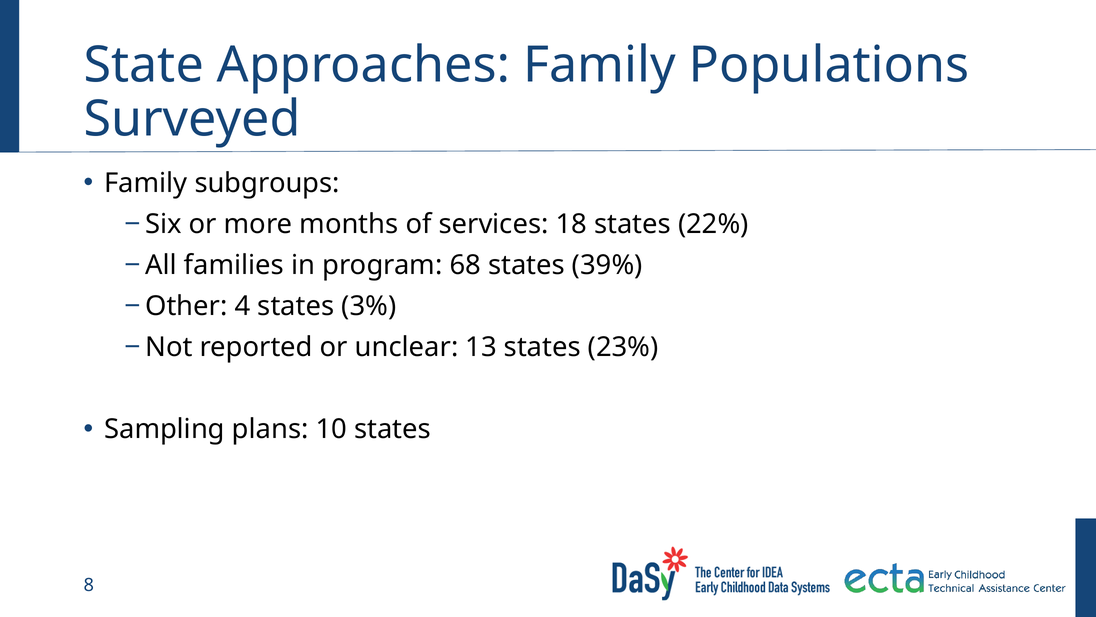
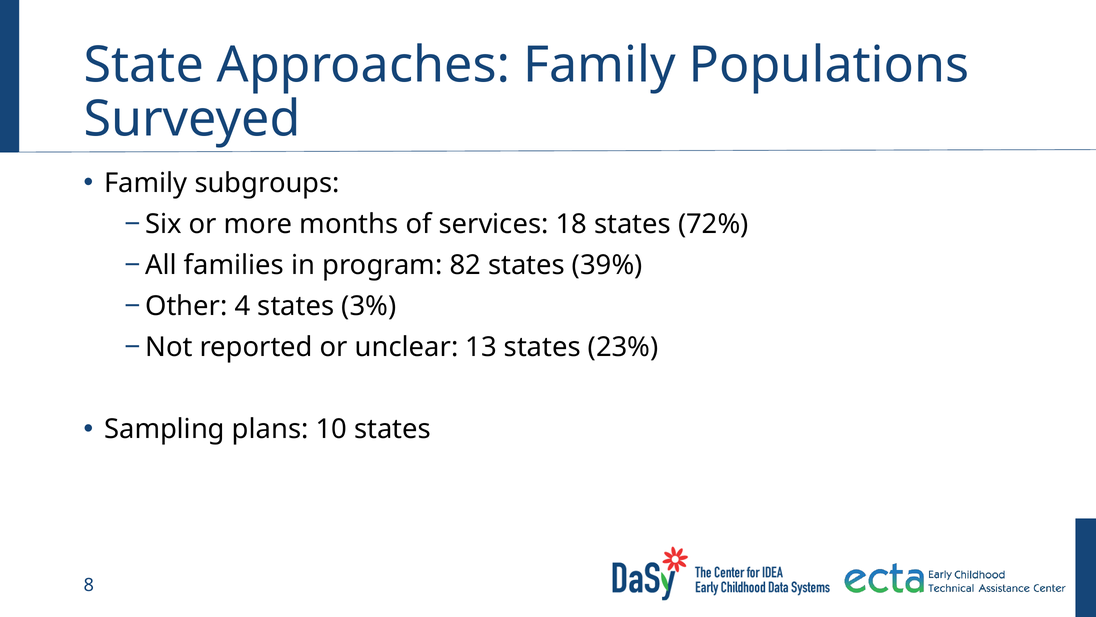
22%: 22% -> 72% (713, 224)
68: 68 -> 82 (465, 265)
